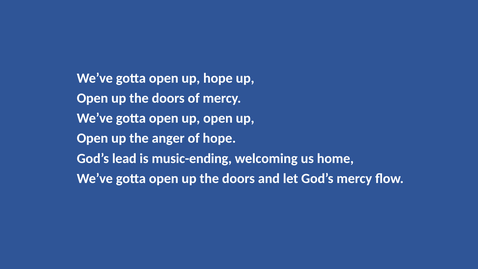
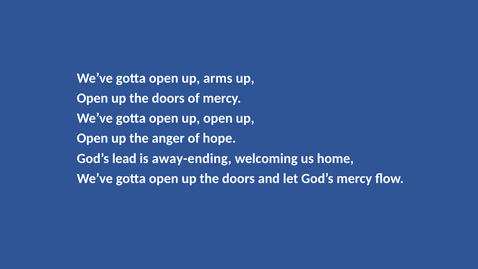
up hope: hope -> arms (218, 78)
music-ending: music-ending -> away-ending (192, 158)
